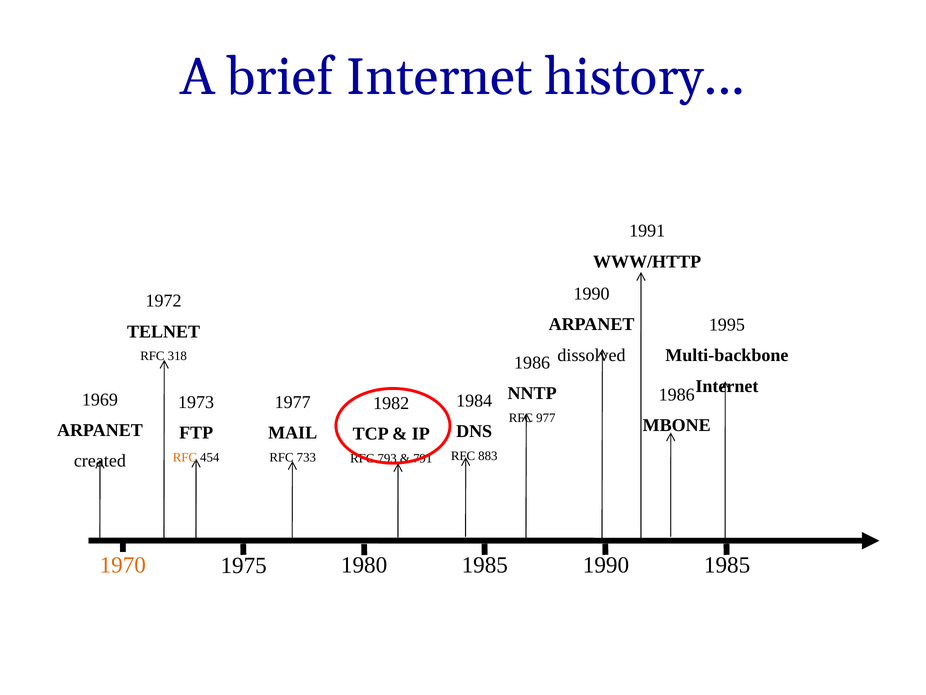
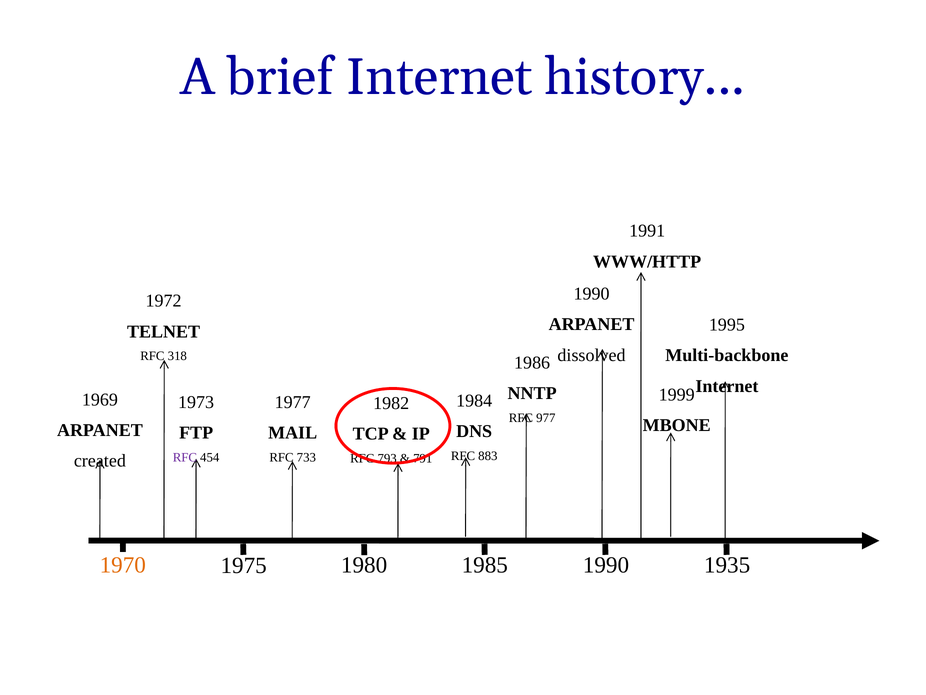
1986: 1986 -> 1999 (677, 394)
RFC colour: orange -> purple (185, 457)
1990 1985: 1985 -> 1935 (727, 565)
